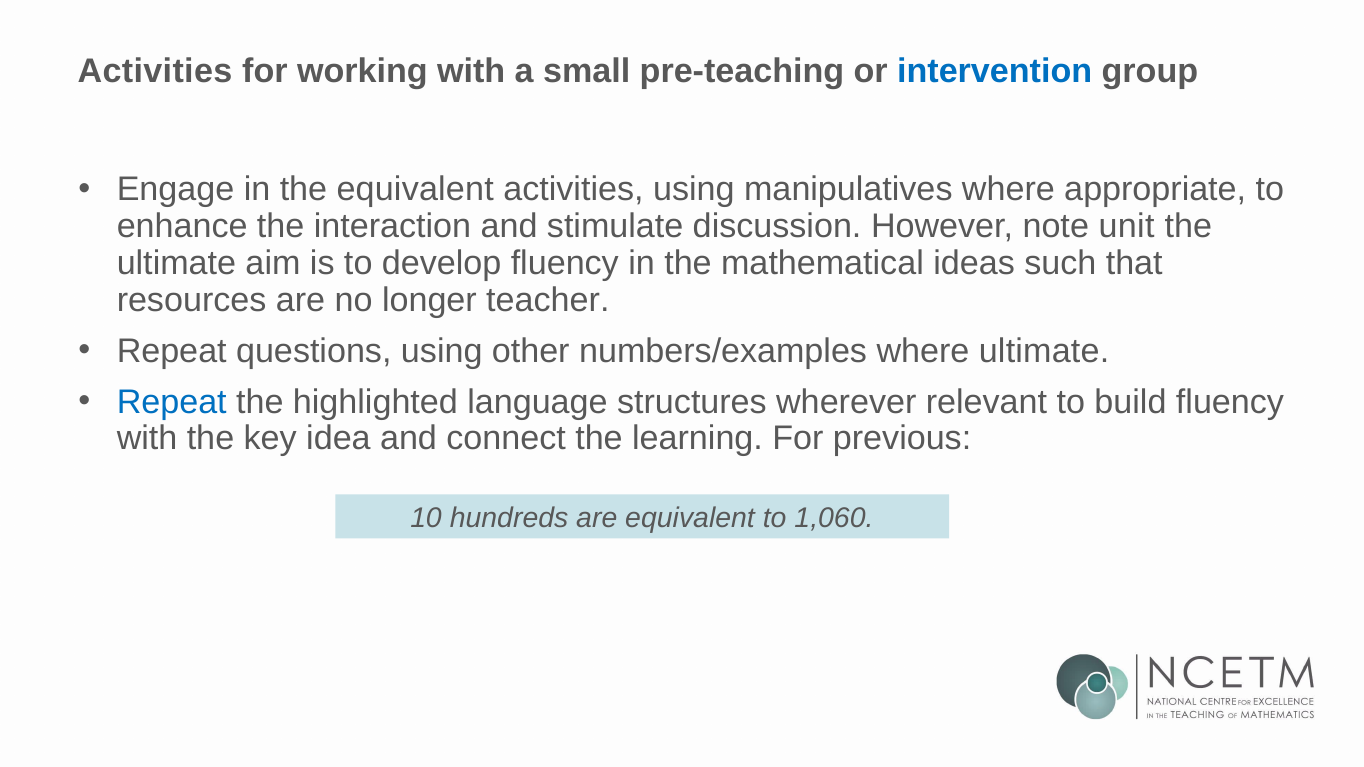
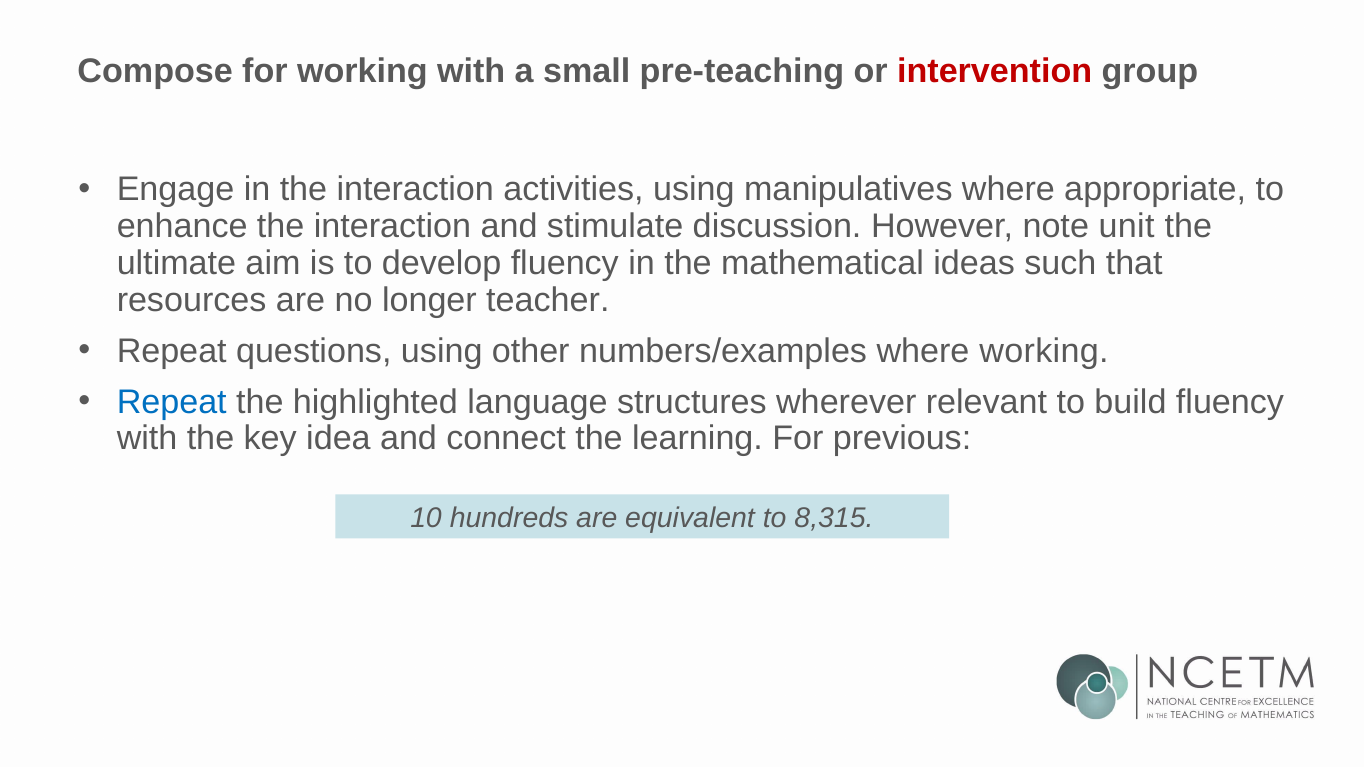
Activities: Activities -> Compose (155, 72)
intervention colour: blue -> red (995, 72)
in the equivalent: equivalent -> interaction (415, 189)
where ultimate: ultimate -> working (1044, 351)
1,060: 1,060 -> 8,315 (834, 519)
